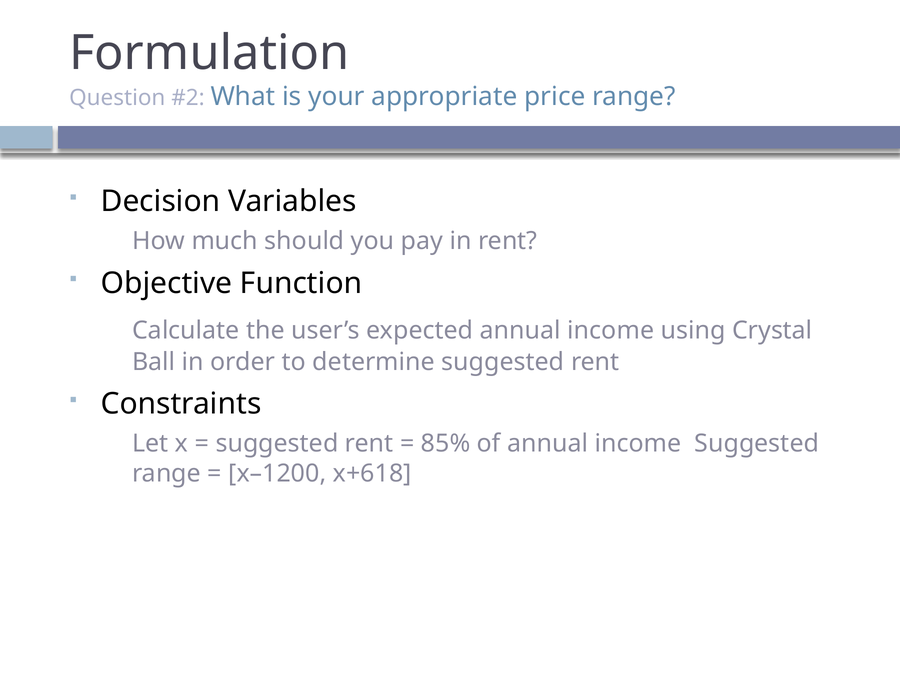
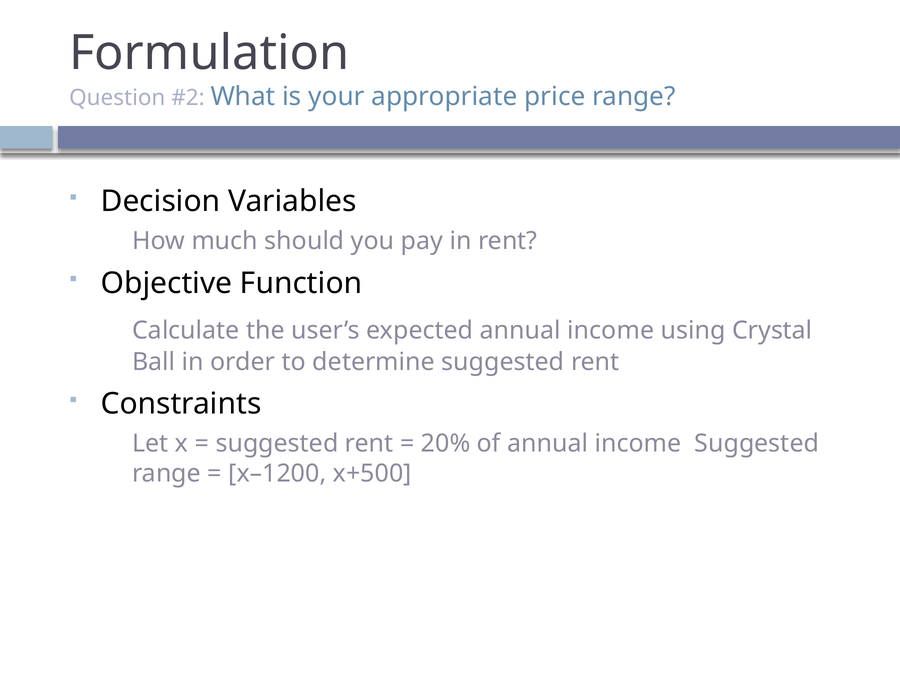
85%: 85% -> 20% (446, 444)
x+618: x+618 -> x+500 (372, 474)
